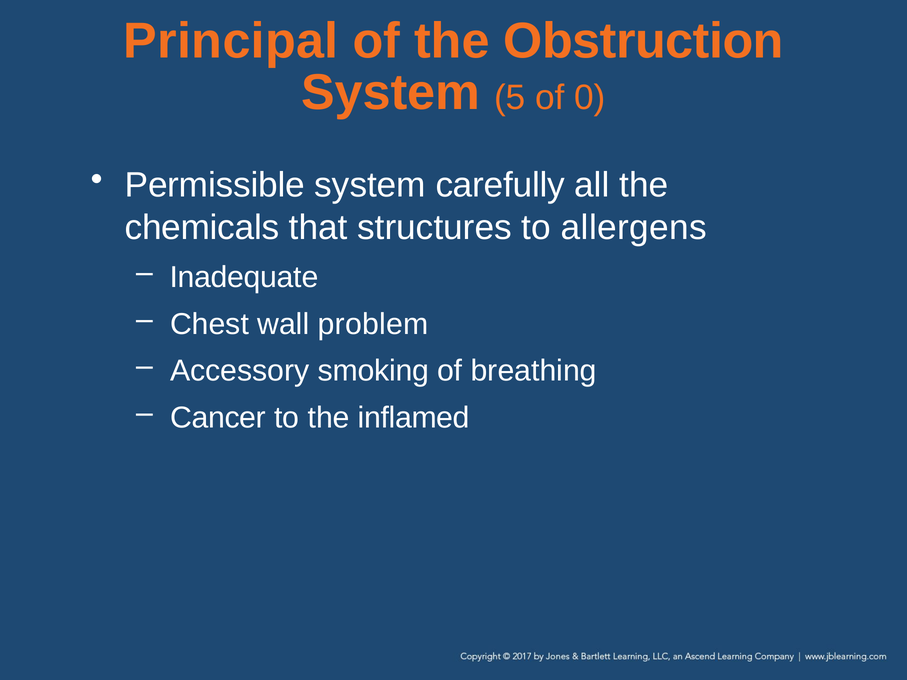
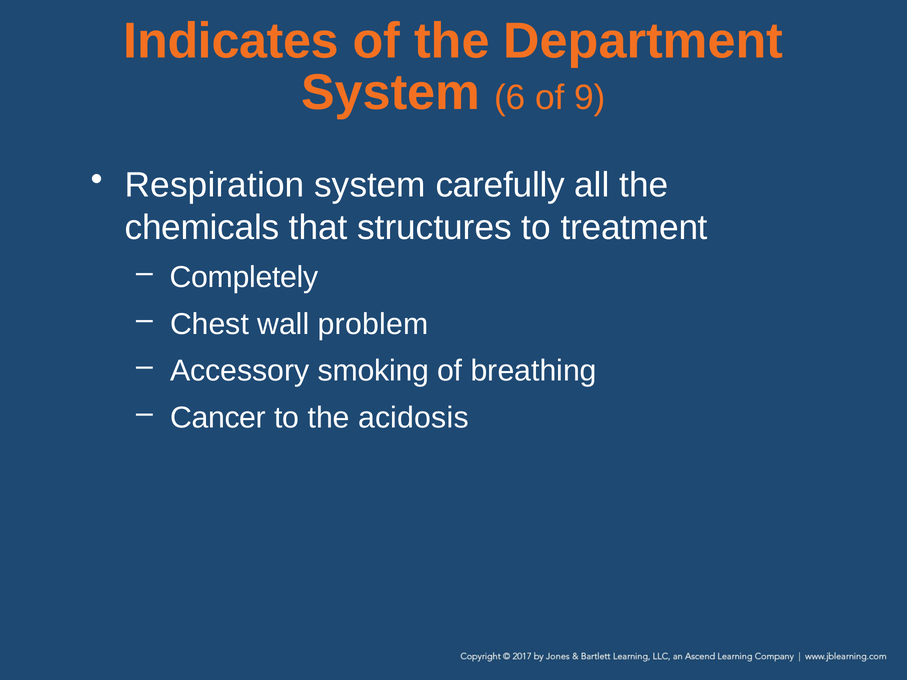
Principal: Principal -> Indicates (231, 41)
Obstruction: Obstruction -> Department (643, 41)
5: 5 -> 6 (510, 97)
0: 0 -> 9 (590, 97)
Permissible: Permissible -> Respiration (215, 185)
allergens: allergens -> treatment (634, 228)
Inadequate: Inadequate -> Completely (244, 277)
inflamed: inflamed -> acidosis (413, 418)
